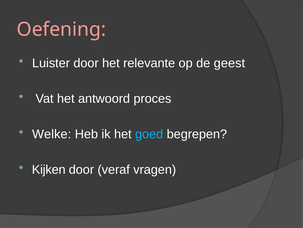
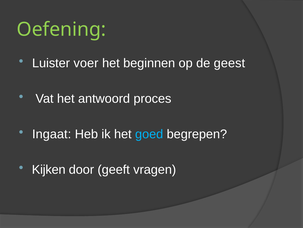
Oefening colour: pink -> light green (61, 29)
Luister door: door -> voer (86, 63)
relevante: relevante -> beginnen (149, 63)
Welke: Welke -> Ingaat (52, 134)
veraf: veraf -> geeft (114, 169)
